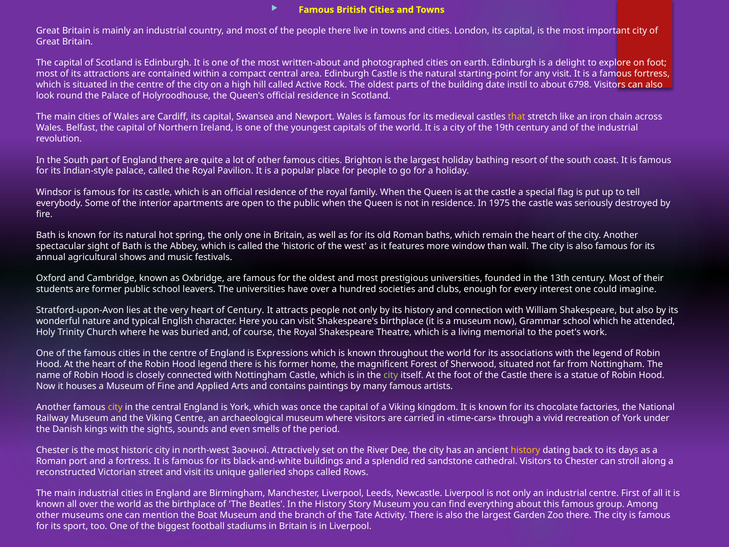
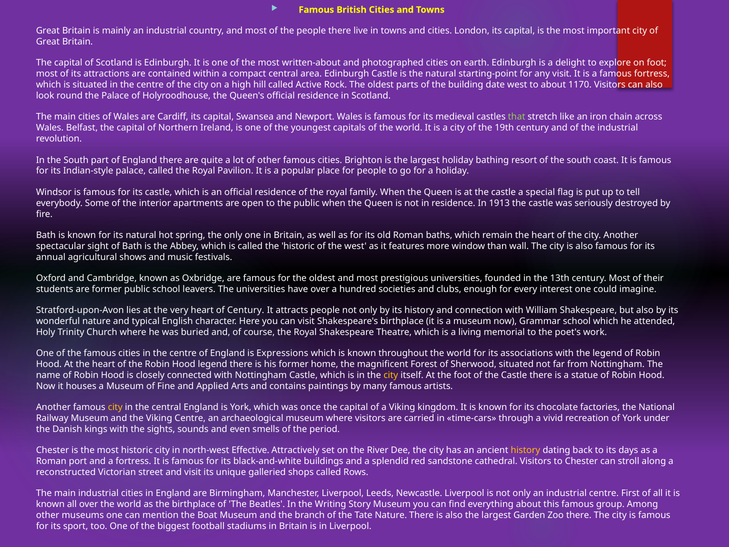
date instil: instil -> west (517, 85)
6798: 6798 -> 1170 (580, 85)
that colour: yellow -> light green (517, 117)
1975: 1975 -> 1913 (499, 203)
city colour: light green -> yellow (391, 375)
Заочної: Заочної -> Effective (250, 450)
the History: History -> Writing (331, 504)
Tate Activity: Activity -> Nature (391, 515)
